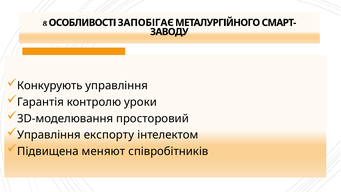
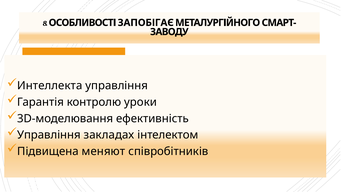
Конкурують: Конкурують -> Интеллекта (50, 86)
просторовий: просторовий -> ефективність (153, 118)
експорту: експорту -> закладах (109, 135)
